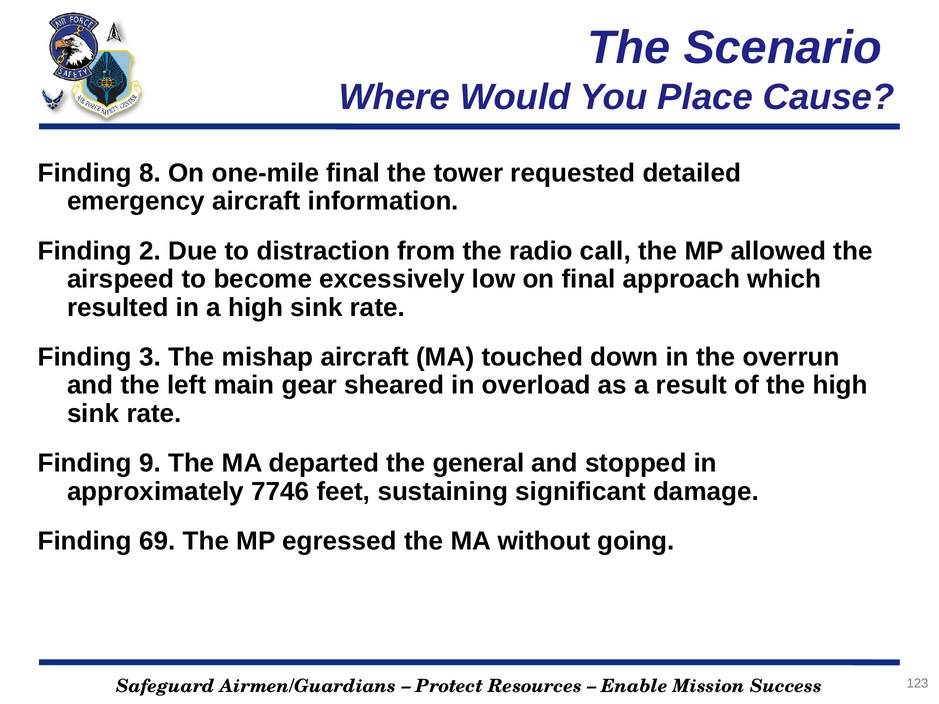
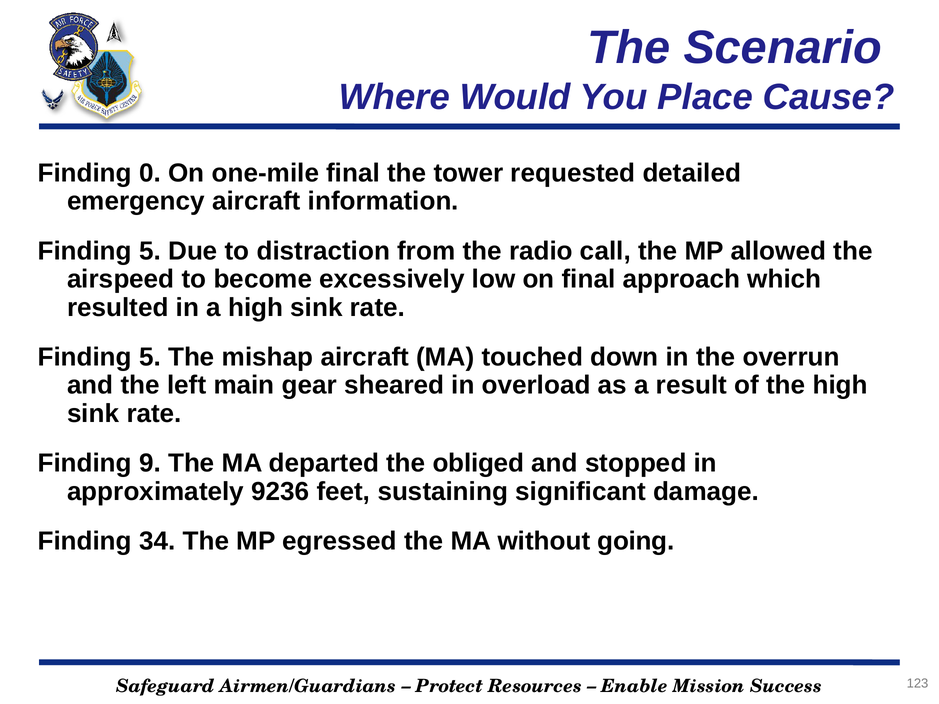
8: 8 -> 0 (150, 173)
2: 2 -> 5 (150, 251)
3: 3 -> 5 (150, 357)
general: general -> obliged (478, 464)
7746: 7746 -> 9236 (280, 492)
69: 69 -> 34 (157, 542)
